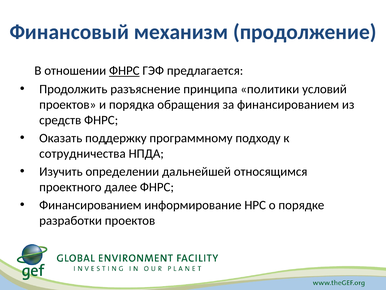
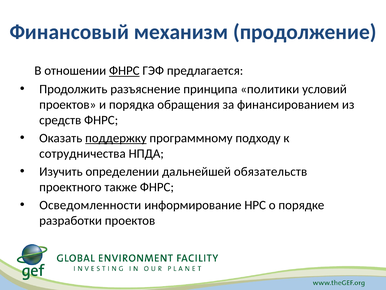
поддержку underline: none -> present (116, 138)
относящимся: относящимся -> обязательств (271, 171)
далее: далее -> также (121, 187)
Финансированием: Финансированием -> Осведомленности (90, 205)
